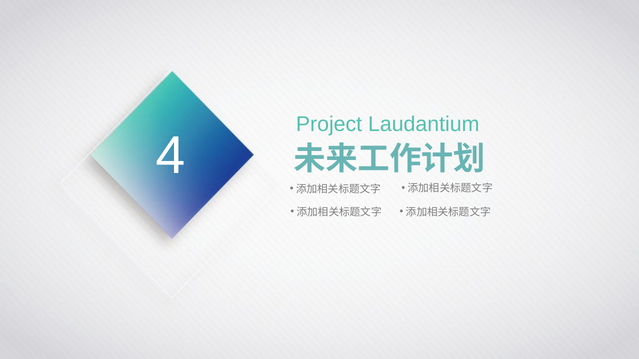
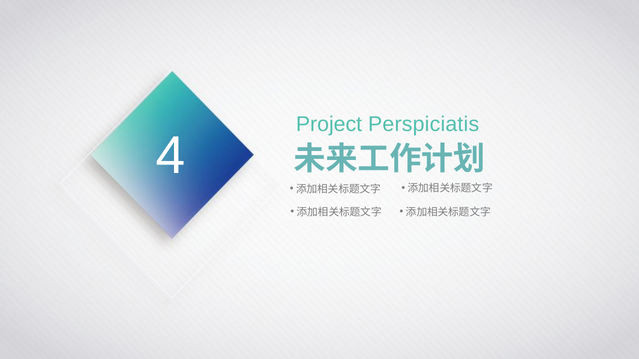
Laudantium: Laudantium -> Perspiciatis (424, 124)
